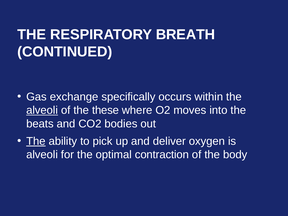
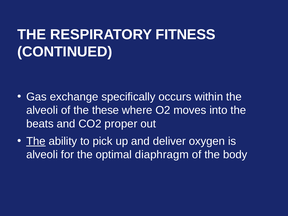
BREATH: BREATH -> FITNESS (186, 34)
alveoli underline: present -> none (42, 110)
bodies: bodies -> proper (121, 124)
contraction: contraction -> diaphragm (162, 155)
